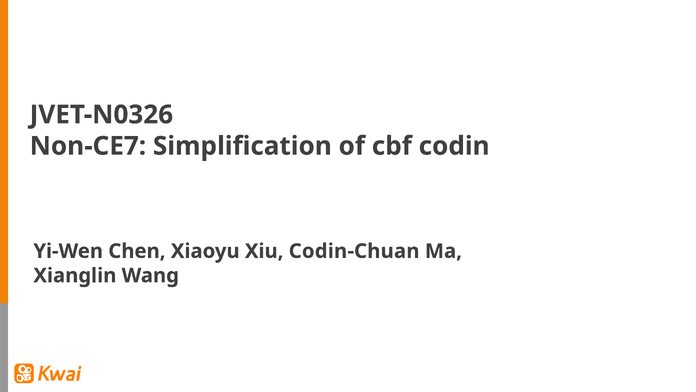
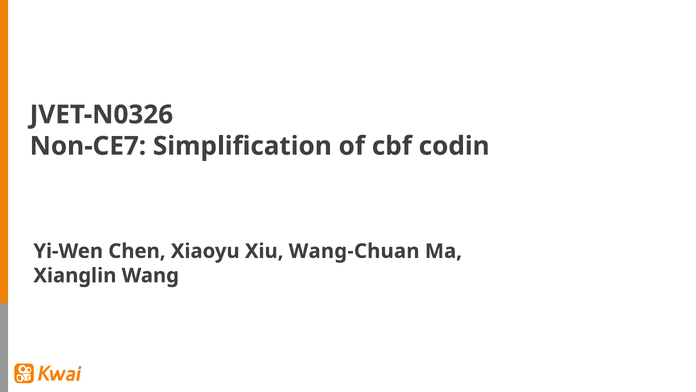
Codin-Chuan: Codin-Chuan -> Wang-Chuan (354, 251)
